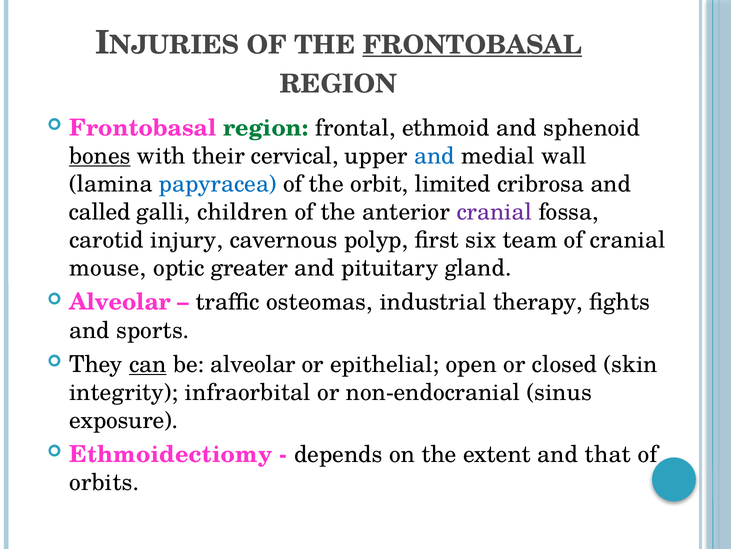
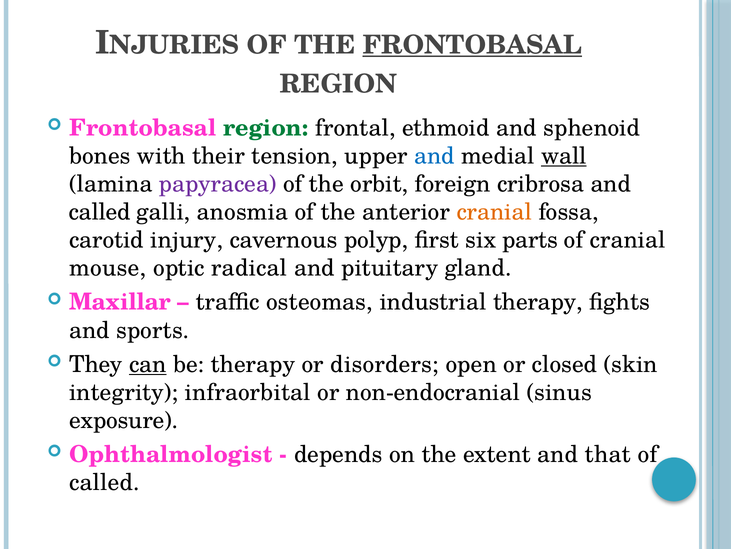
bones underline: present -> none (100, 156)
cervical: cervical -> tension (295, 156)
wall underline: none -> present (564, 156)
papyracea colour: blue -> purple (218, 184)
limited: limited -> foreign (453, 184)
children: children -> anosmia (243, 212)
cranial colour: purple -> orange (494, 212)
team: team -> parts (530, 240)
greater: greater -> radical (249, 268)
Alveolar: Alveolar -> Maxillar (120, 302)
be alveolar: alveolar -> therapy (253, 364)
epithelial: epithelial -> disorders (385, 364)
Ethmoidectiomy: Ethmoidectiomy -> Ophthalmologist (171, 454)
orbits: orbits -> called (104, 482)
